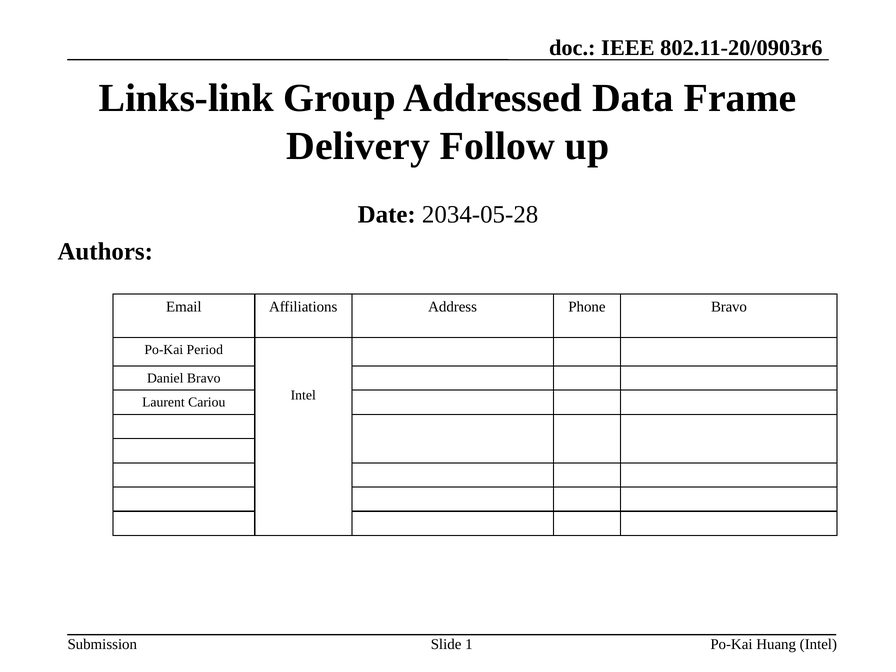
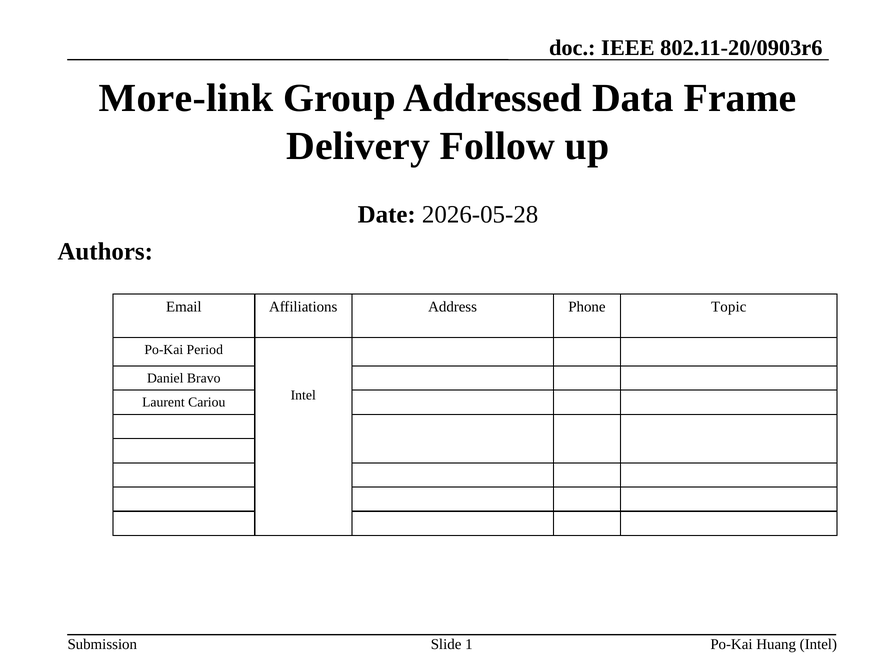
Links-link: Links-link -> More-link (186, 98)
2034-05-28: 2034-05-28 -> 2026-05-28 (480, 214)
Phone Bravo: Bravo -> Topic (729, 307)
